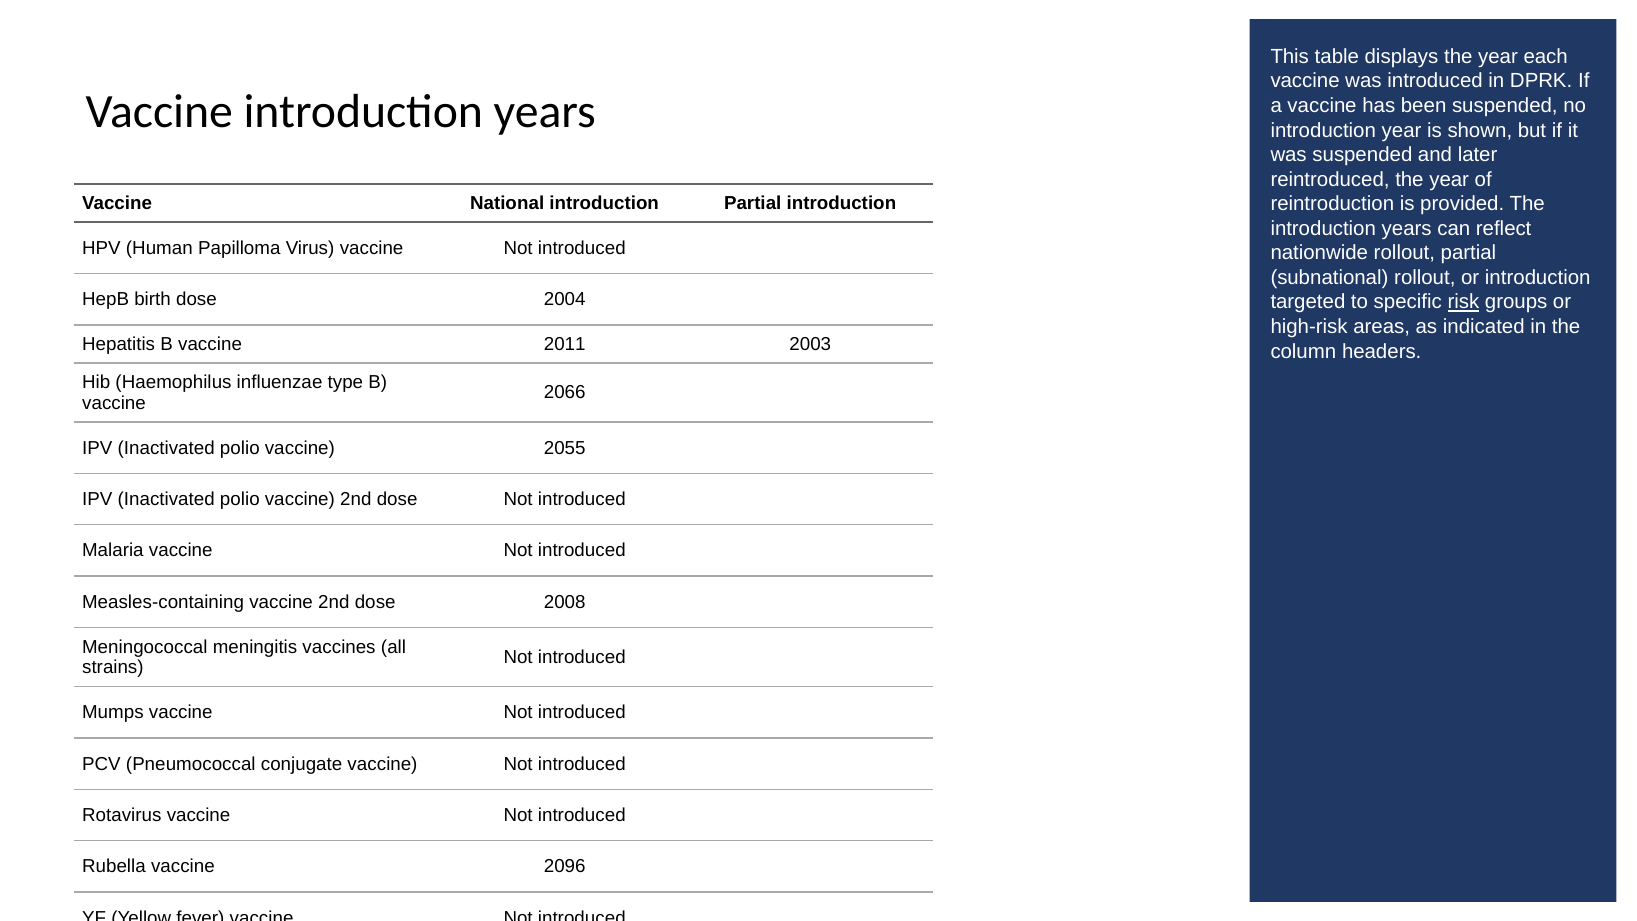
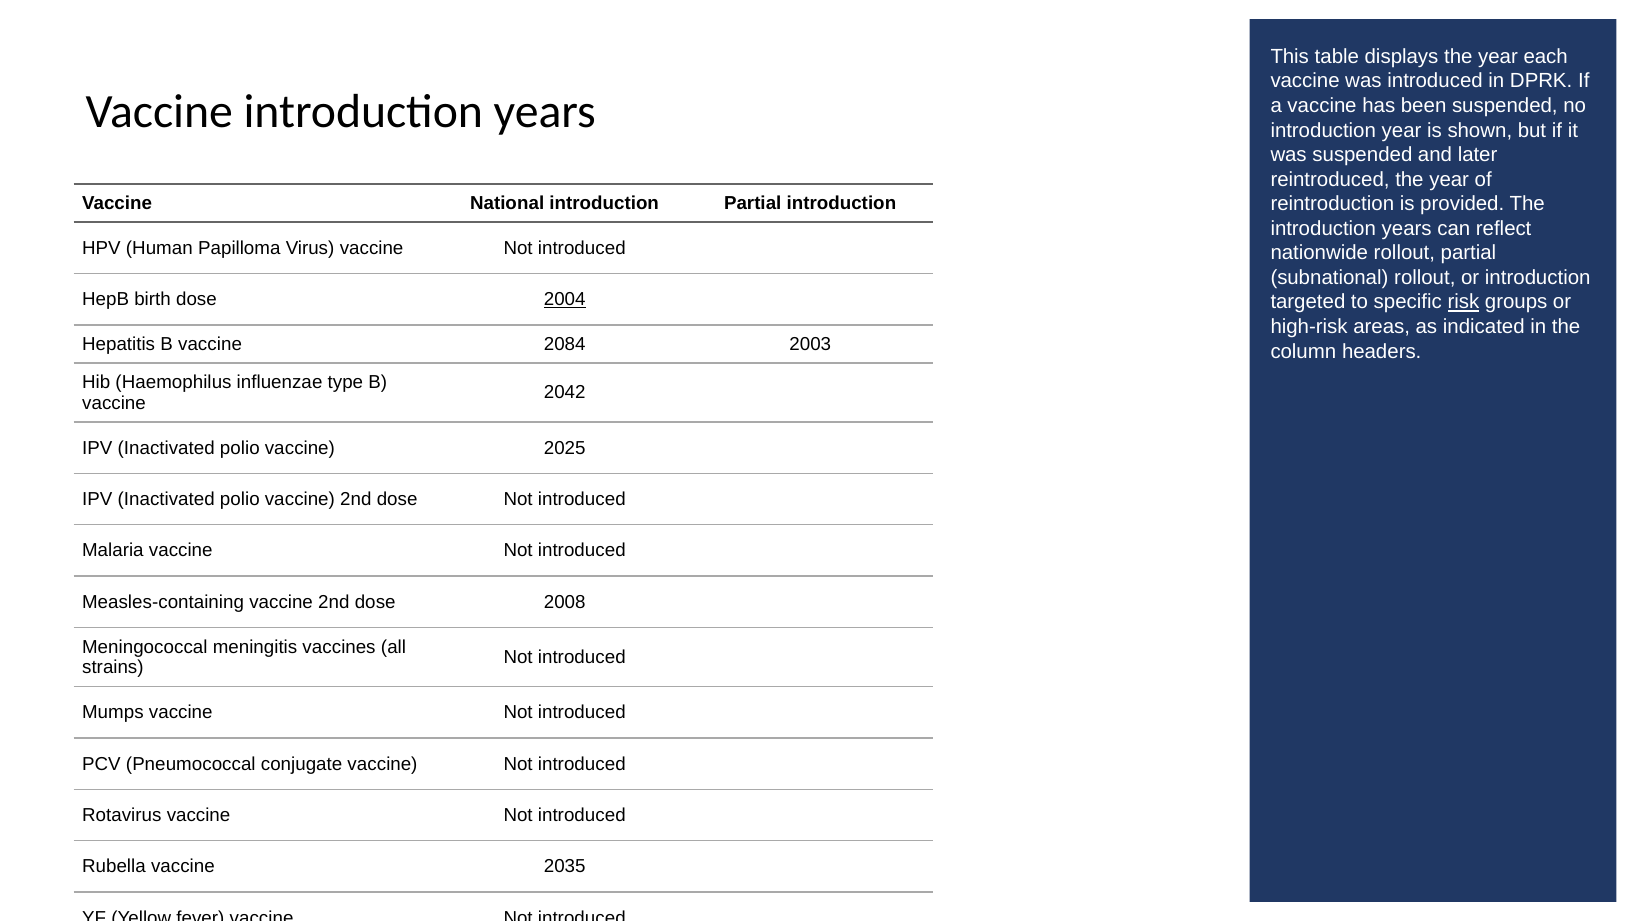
2004 underline: none -> present (565, 300)
2011: 2011 -> 2084 (565, 344)
2066: 2066 -> 2042 (565, 393)
2055: 2055 -> 2025 (565, 448)
2096: 2096 -> 2035 (565, 867)
